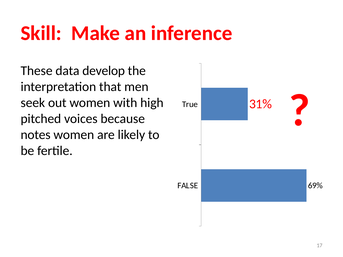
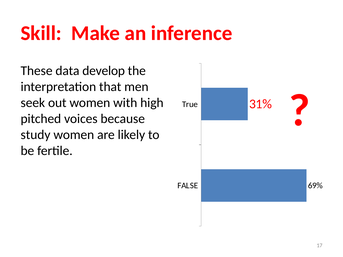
notes: notes -> study (36, 135)
